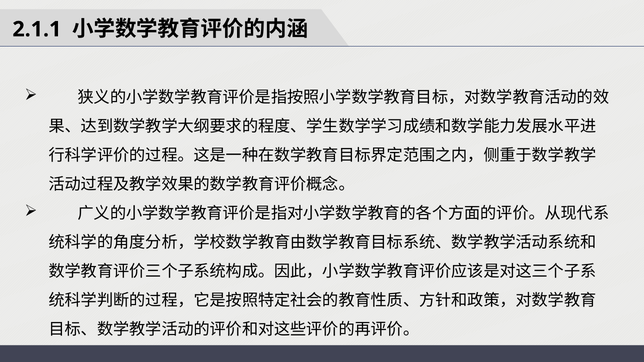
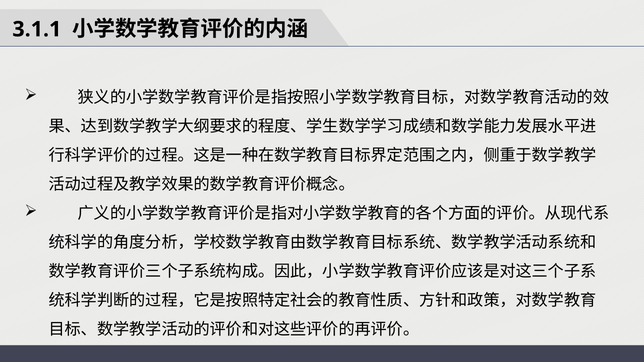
2.1.1: 2.1.1 -> 3.1.1 (37, 29)
